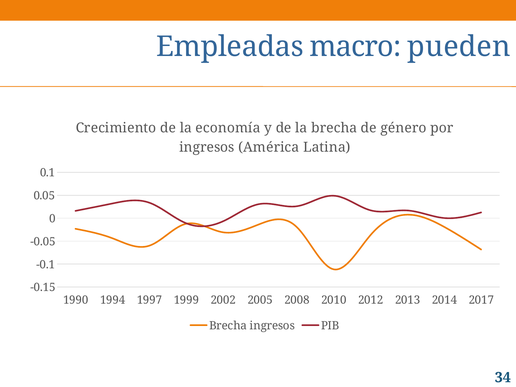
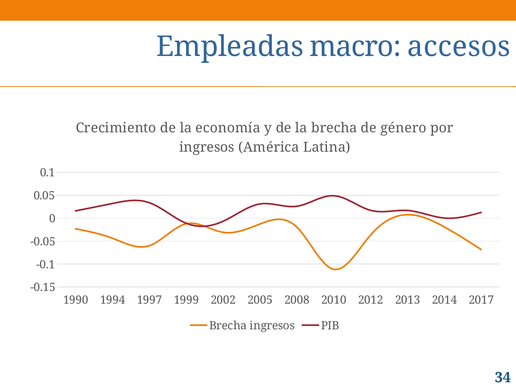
pueden: pueden -> accesos (459, 47)
